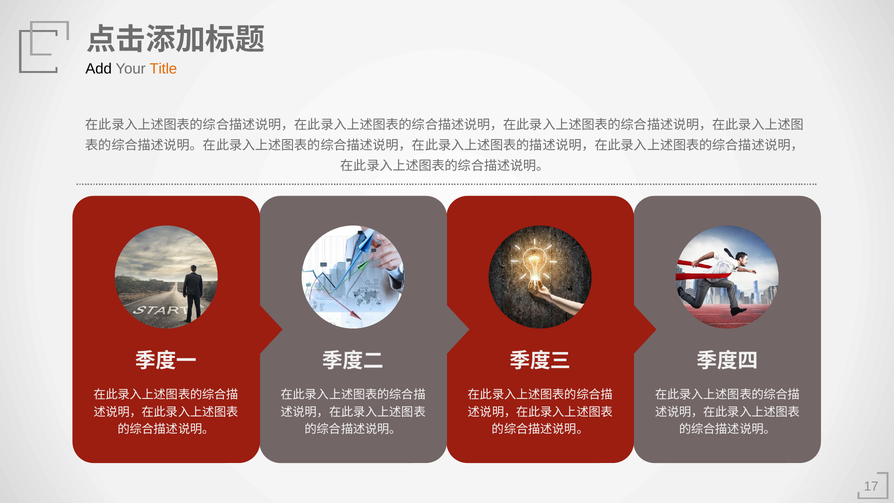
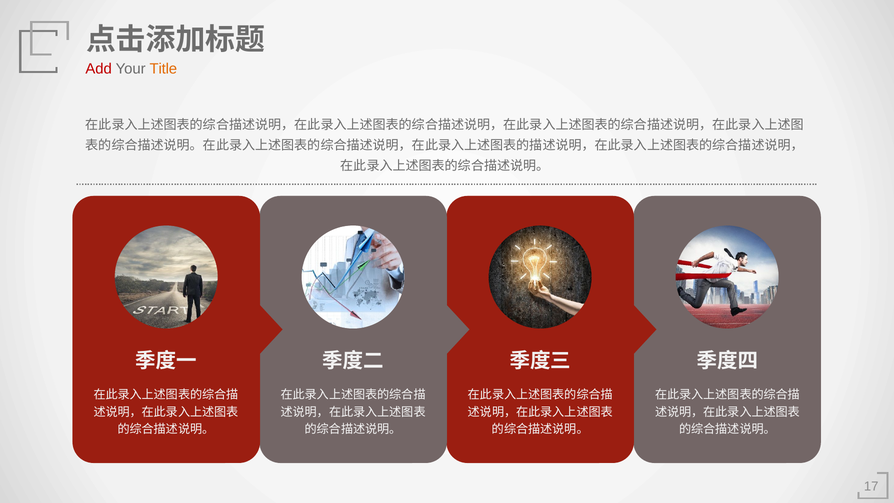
Add colour: black -> red (99, 69)
